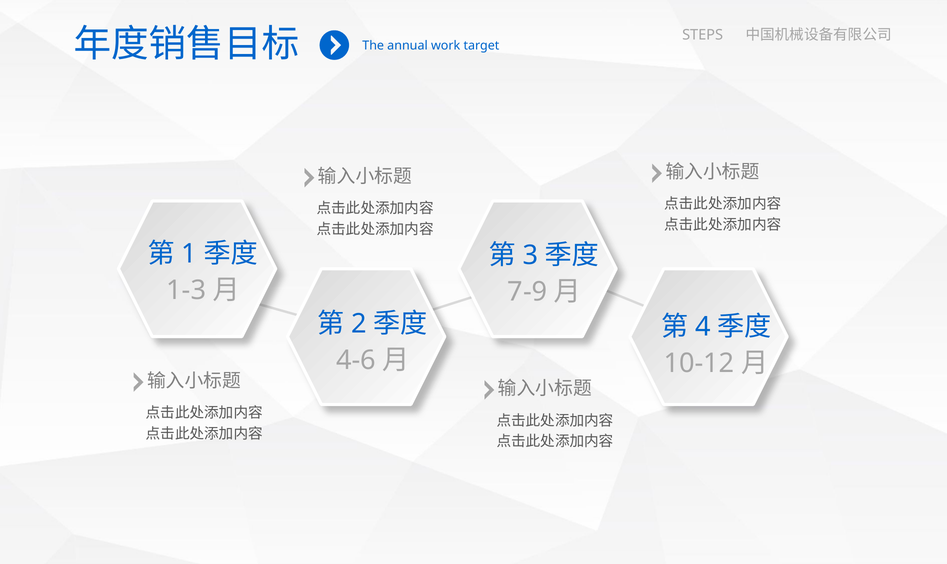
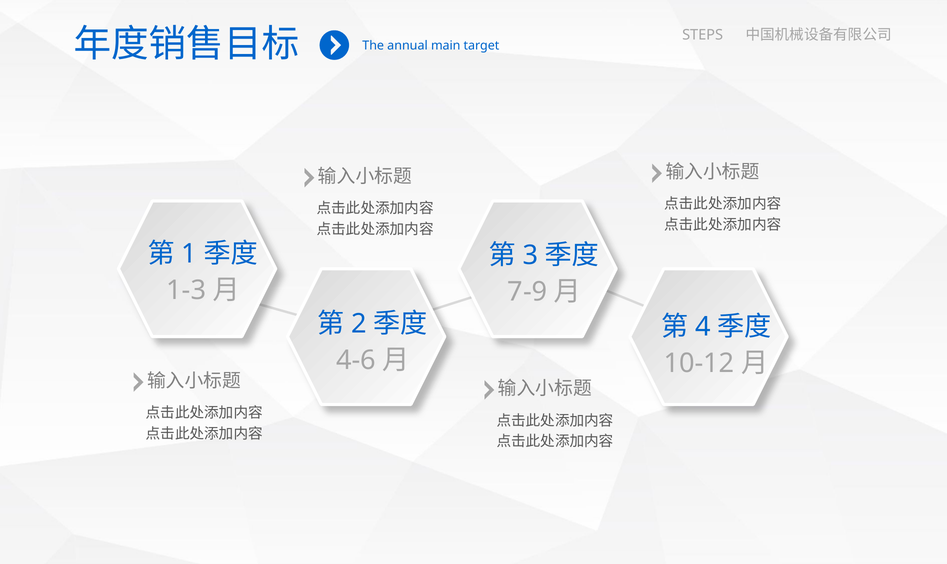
work: work -> main (446, 45)
